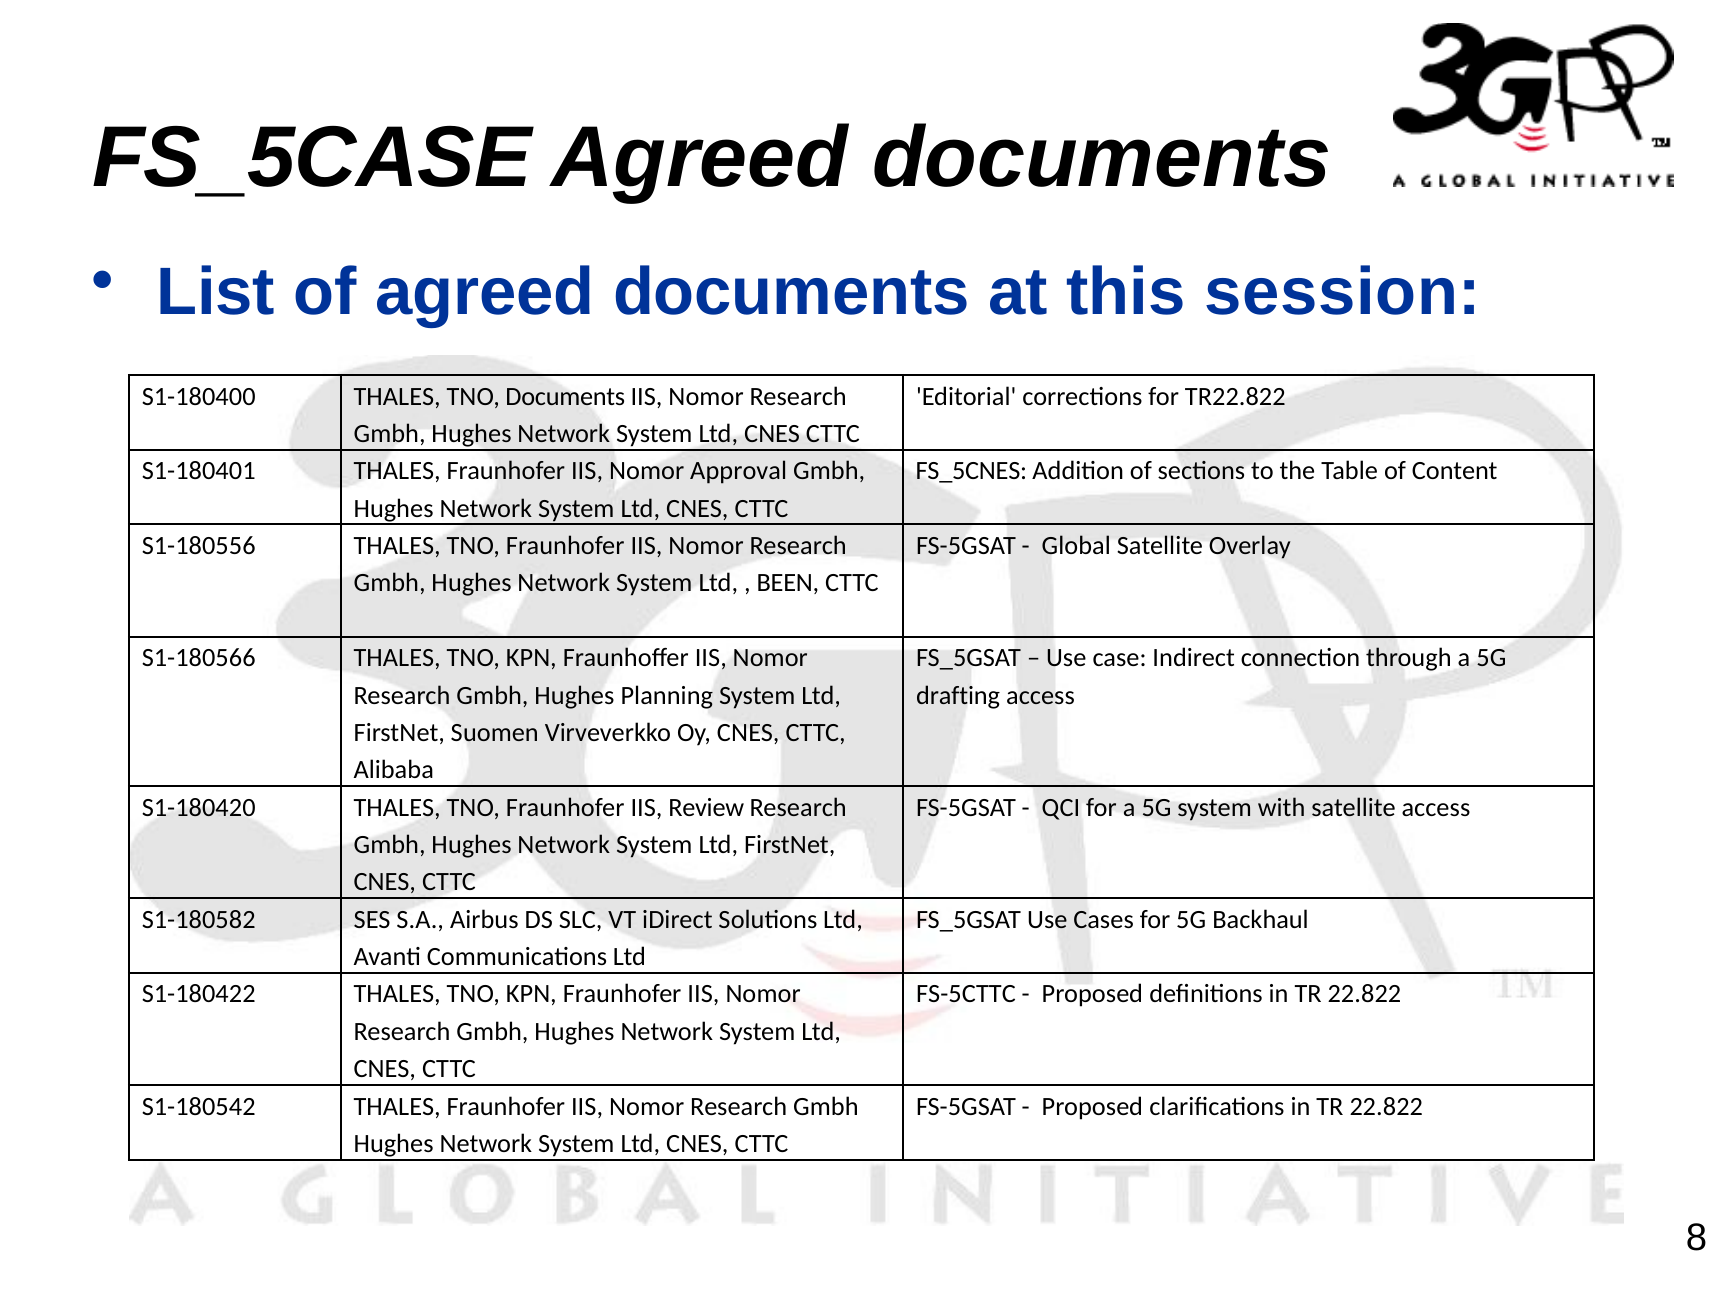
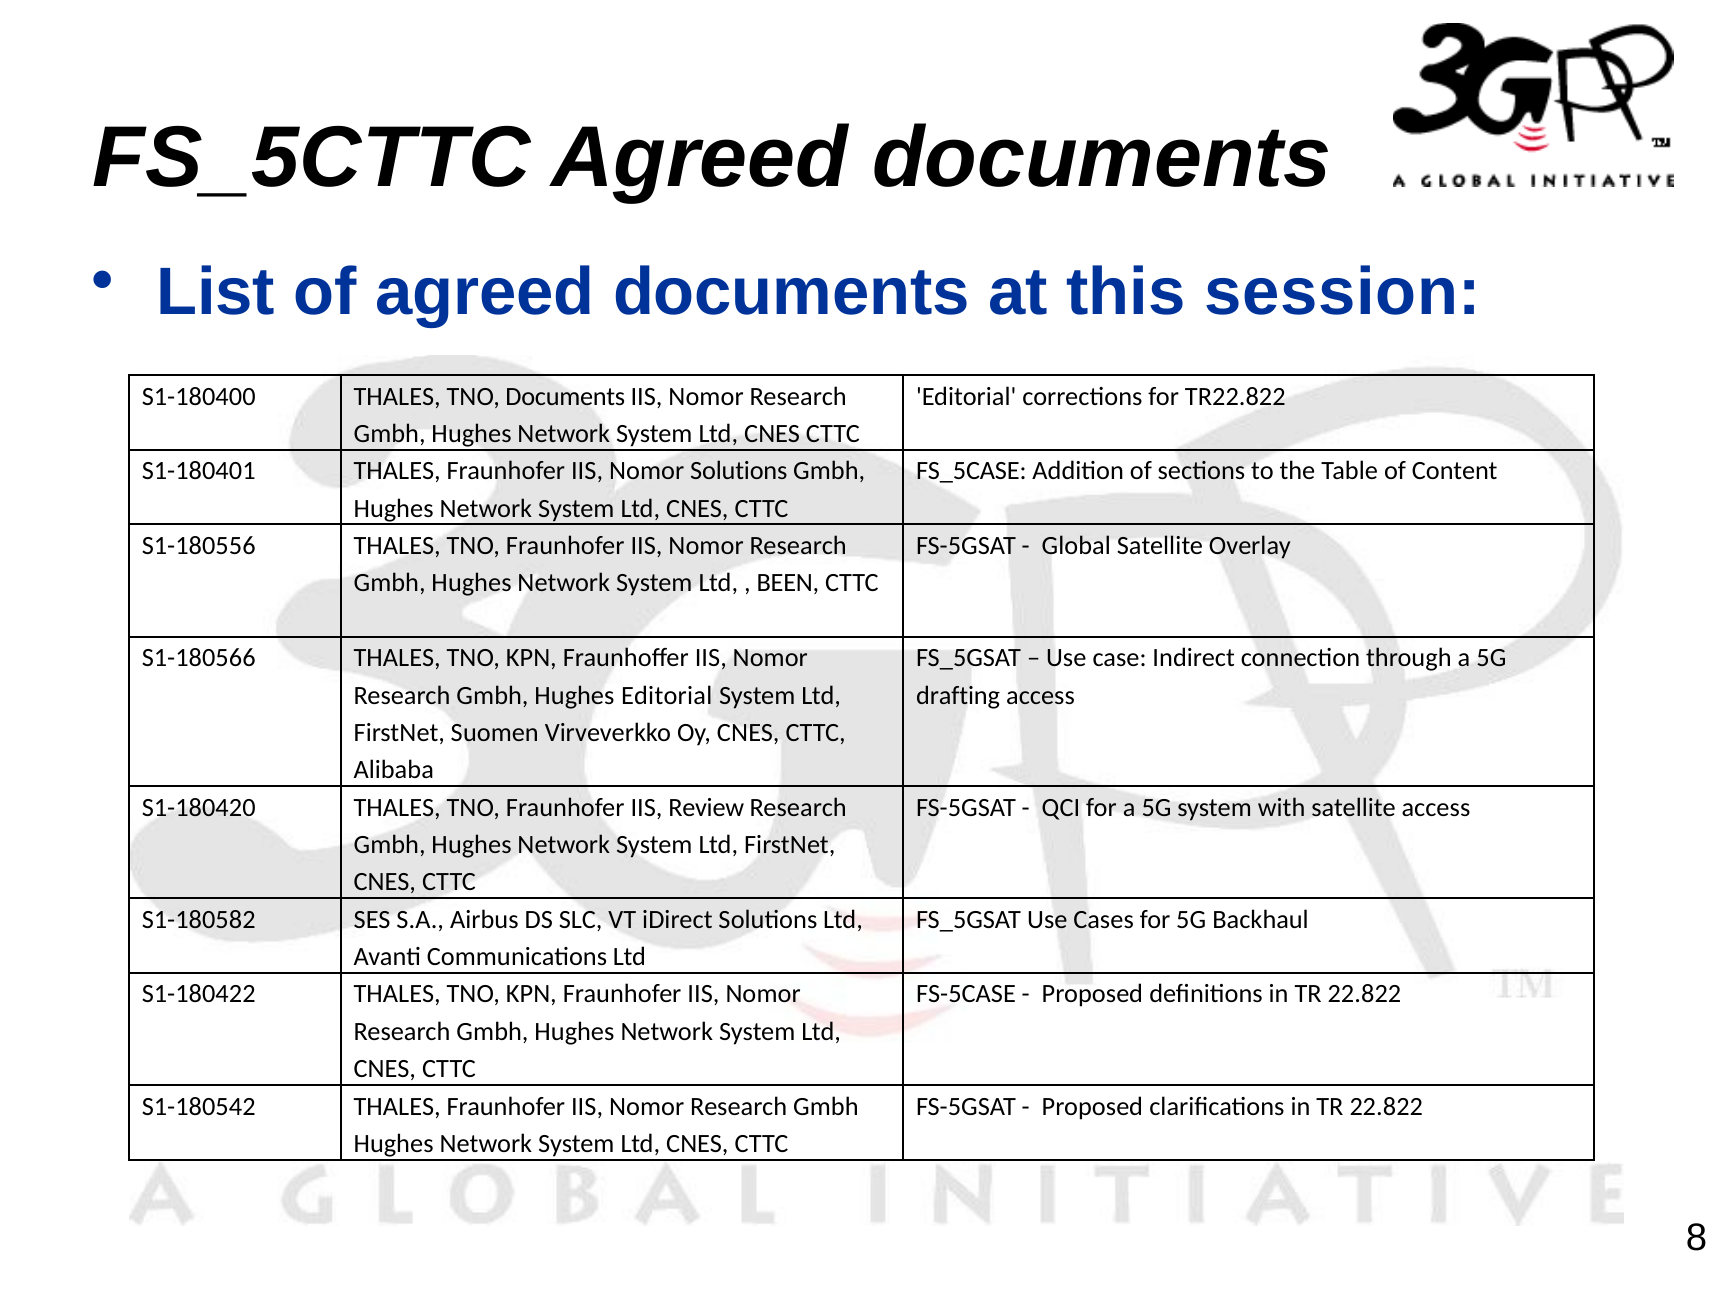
FS_5CASE: FS_5CASE -> FS_5CTTC (311, 158)
Nomor Approval: Approval -> Solutions (739, 471)
FS_5CNES: FS_5CNES -> FS_5CASE (971, 471)
Hughes Planning: Planning -> Editorial (667, 695)
FS-5CTTC: FS-5CTTC -> FS-5CASE (966, 994)
